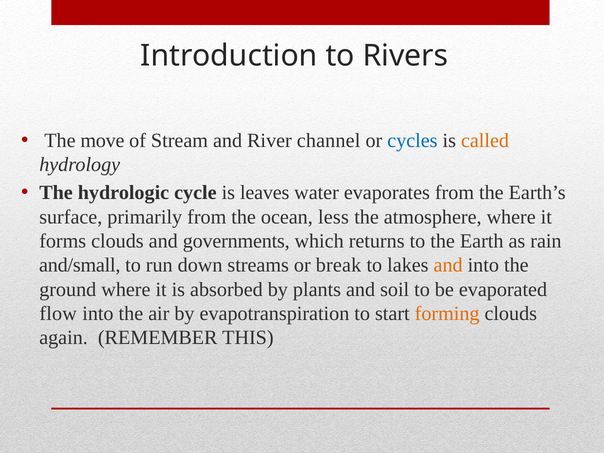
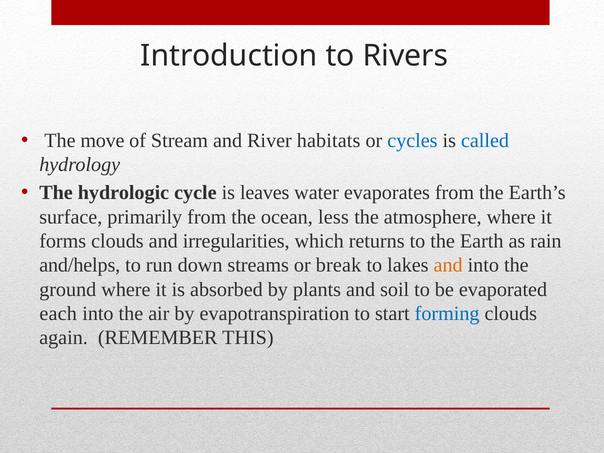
channel: channel -> habitats (329, 140)
called colour: orange -> blue (485, 140)
governments: governments -> irregularities (236, 241)
and/small: and/small -> and/helps (80, 265)
flow: flow -> each (58, 314)
forming colour: orange -> blue (447, 314)
